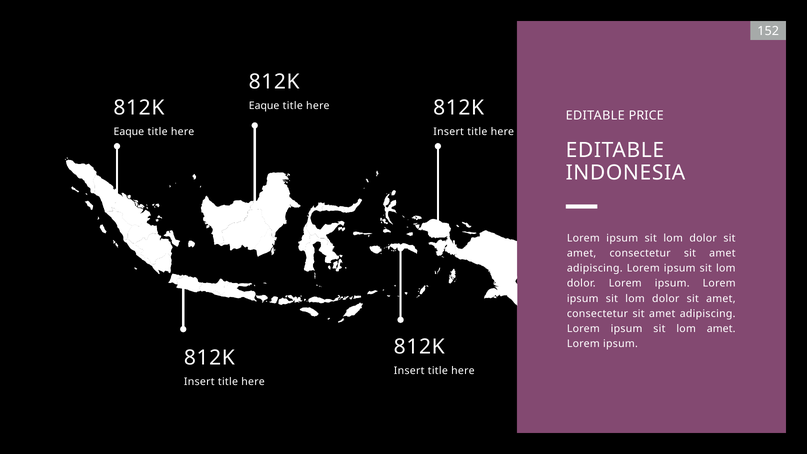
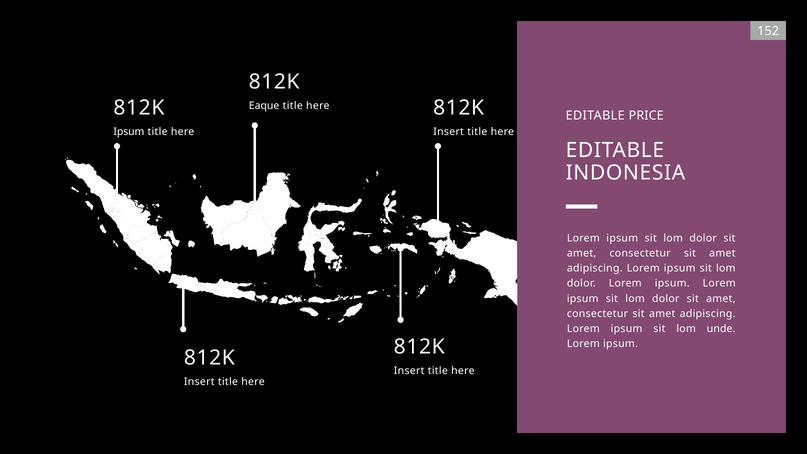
Eaque: Eaque -> Ipsum (129, 132)
lom amet: amet -> unde (721, 329)
